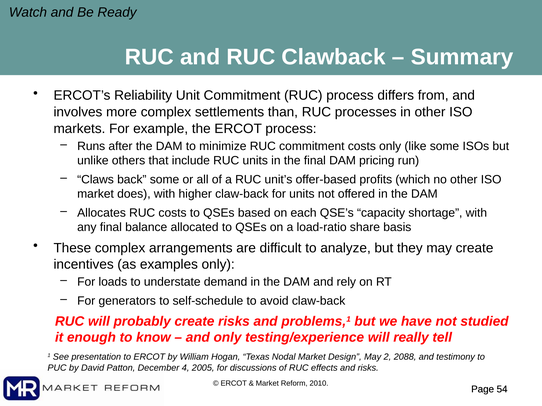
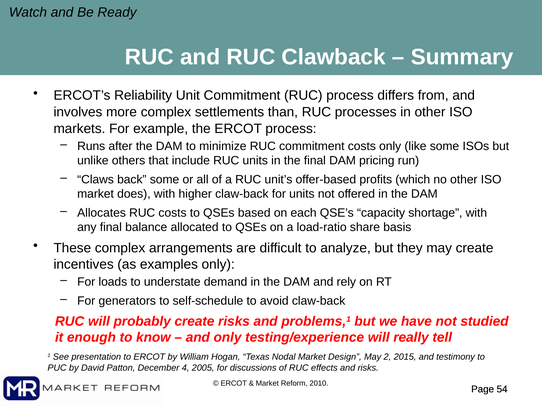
2088: 2088 -> 2015 (405, 357)
